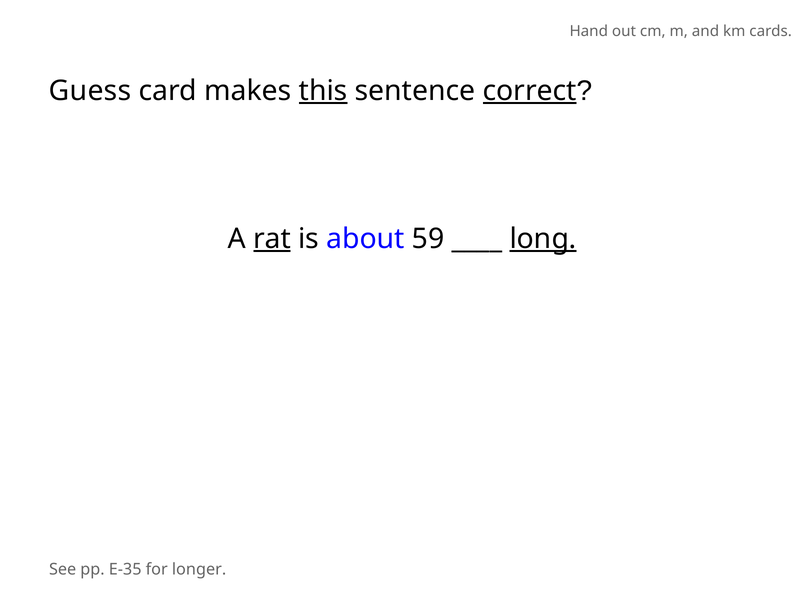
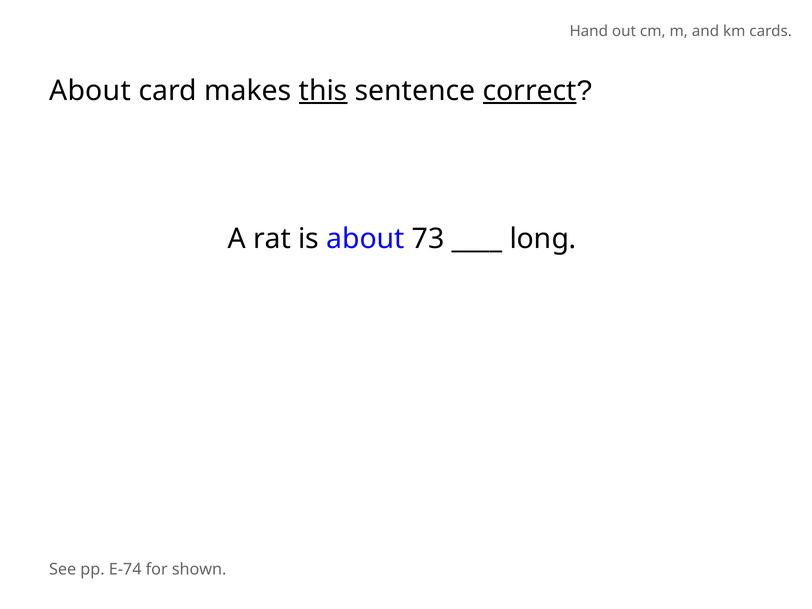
Guess: Guess -> About (90, 91)
rat underline: present -> none (272, 239)
59: 59 -> 73 (428, 239)
long underline: present -> none (543, 239)
E-35: E-35 -> E-74 (125, 570)
longer: longer -> shown (199, 570)
